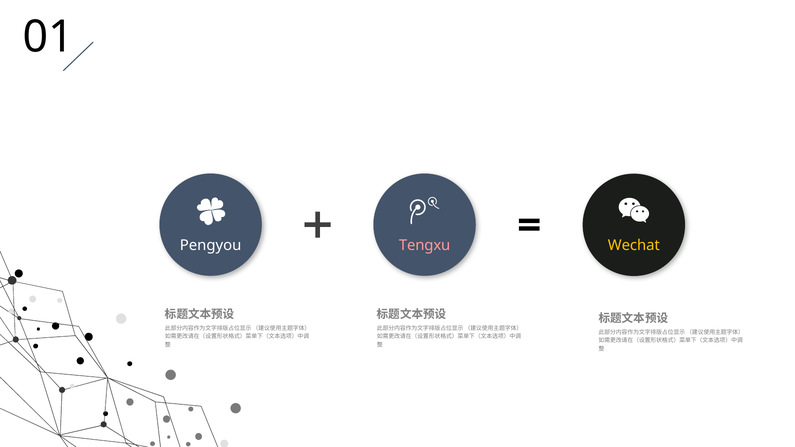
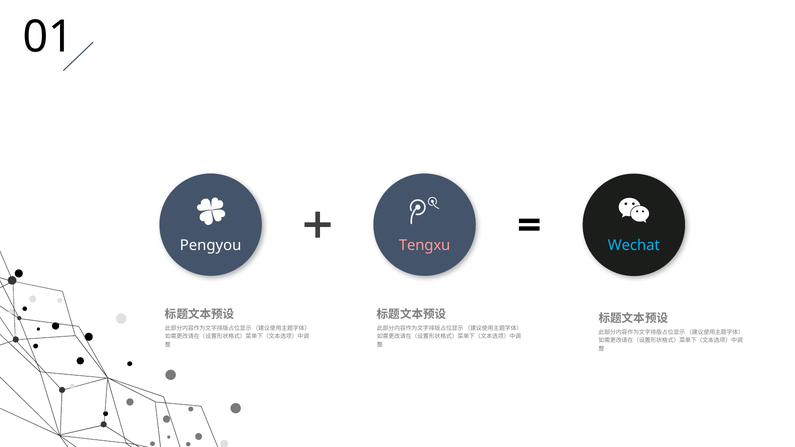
Wechat colour: yellow -> light blue (634, 245)
